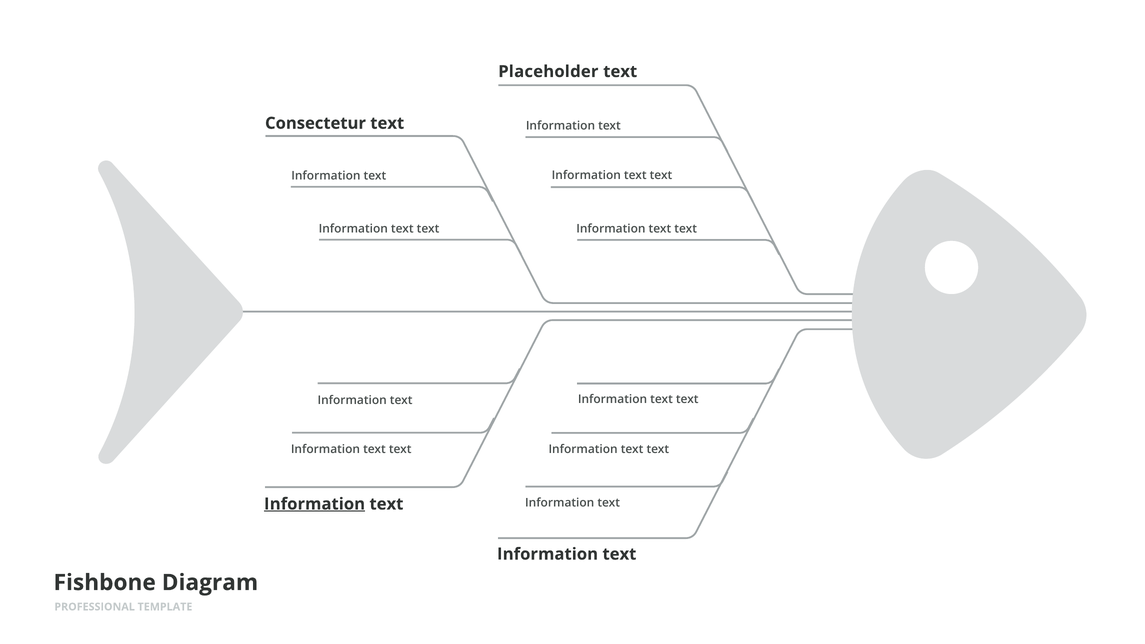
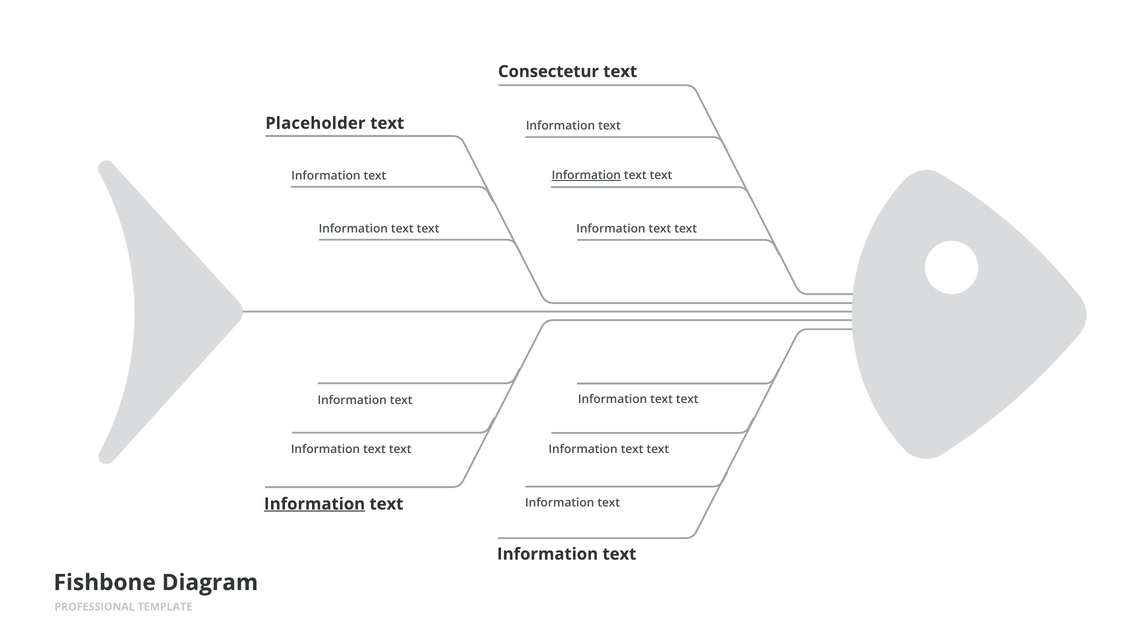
Placeholder: Placeholder -> Consectetur (548, 72)
Consectetur: Consectetur -> Placeholder (315, 123)
Information underline: none -> present (586, 175)
